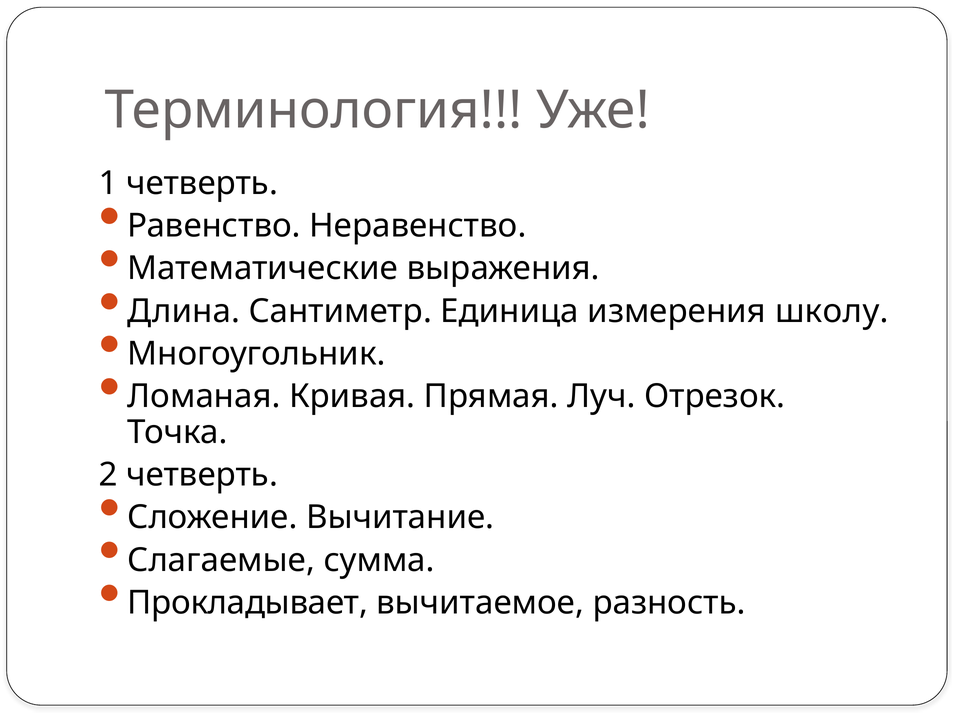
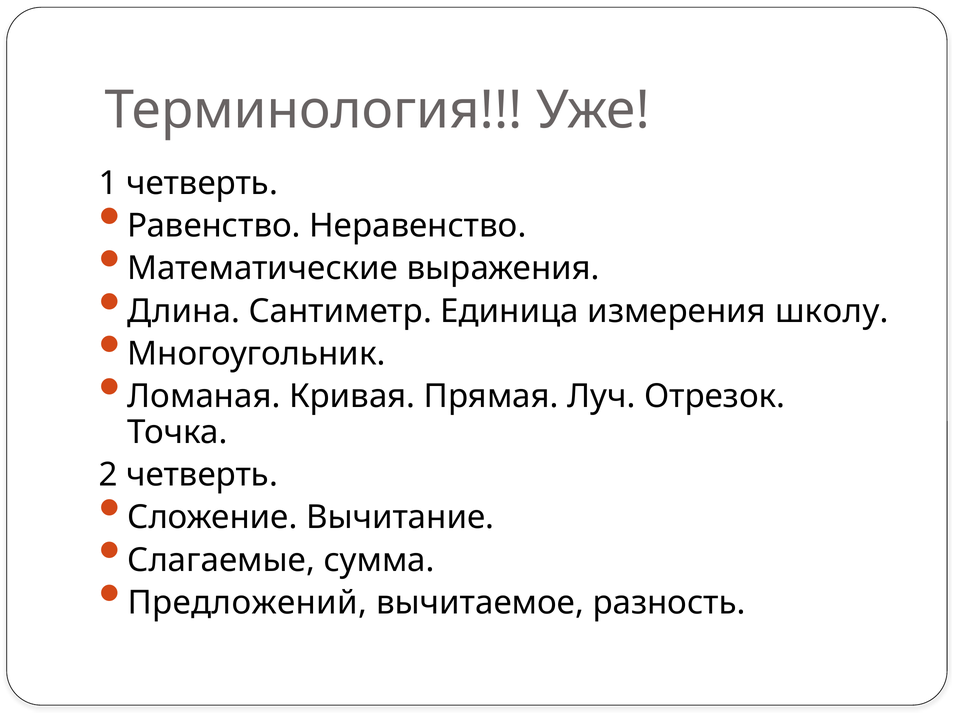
Прокладывает: Прокладывает -> Предложений (247, 603)
